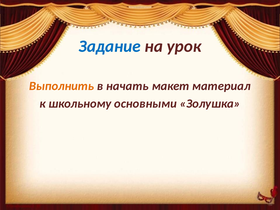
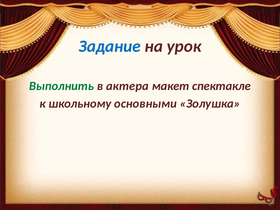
Выполнить colour: orange -> green (62, 86)
начать: начать -> актера (127, 86)
материал: материал -> спектакле (221, 86)
